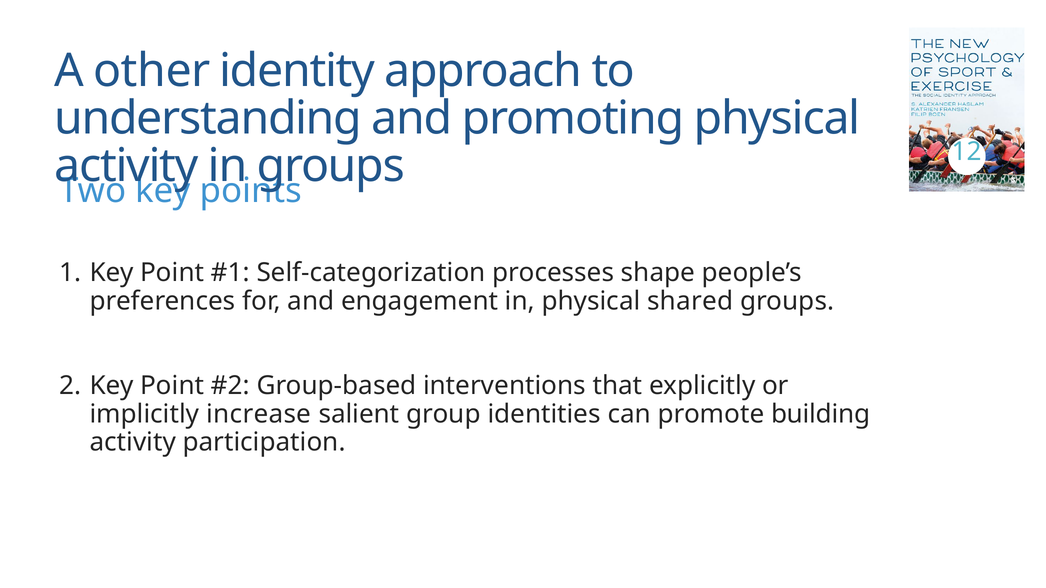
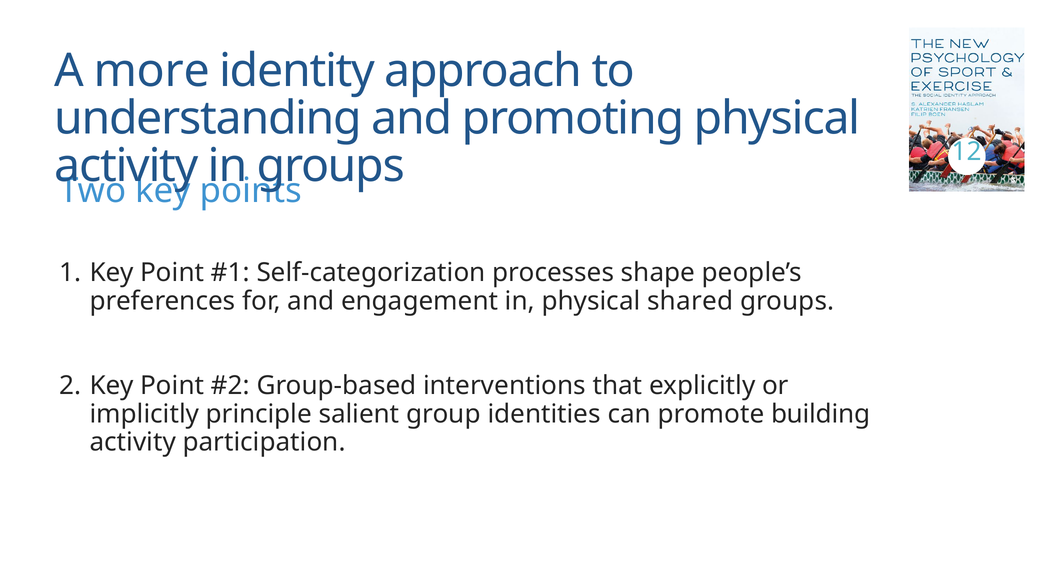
other: other -> more (152, 71)
increase: increase -> principle (259, 414)
